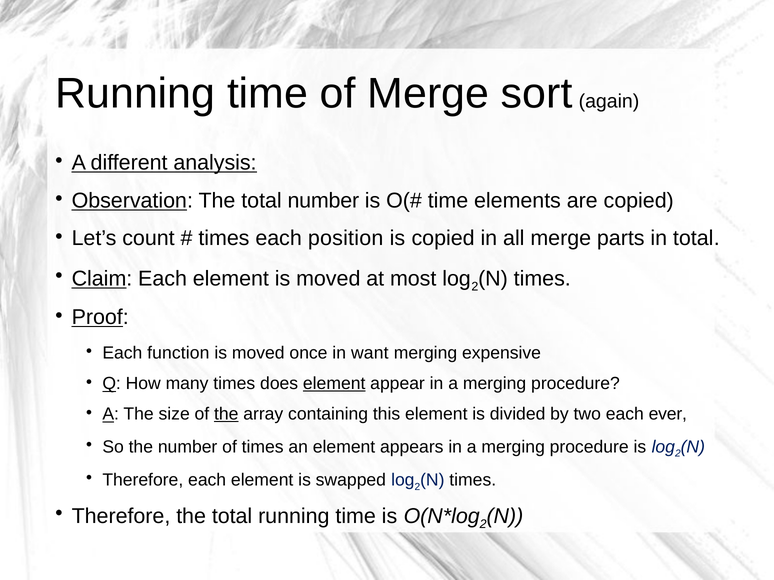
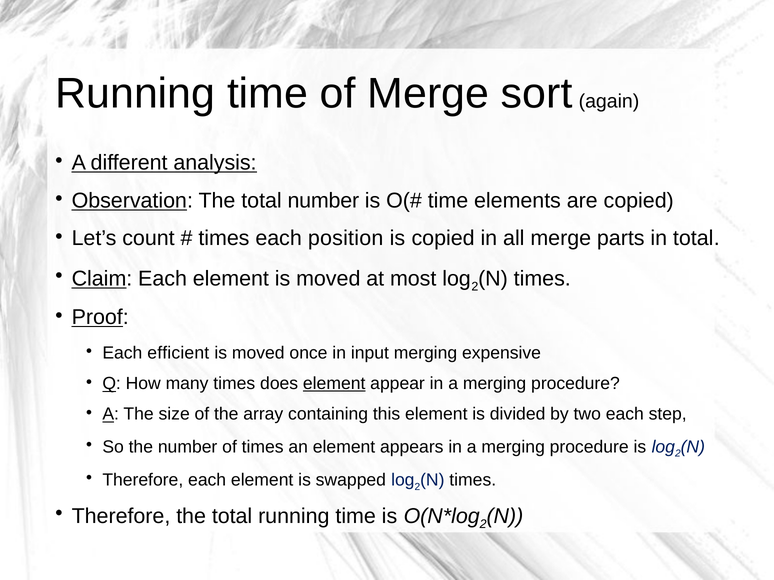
function: function -> efficient (178, 353)
want: want -> input (370, 353)
the underline: present -> none (226, 414)
ever: ever -> step (668, 414)
